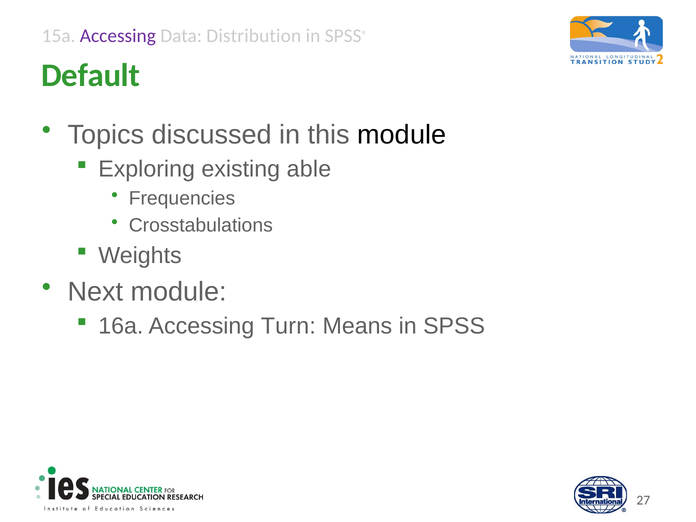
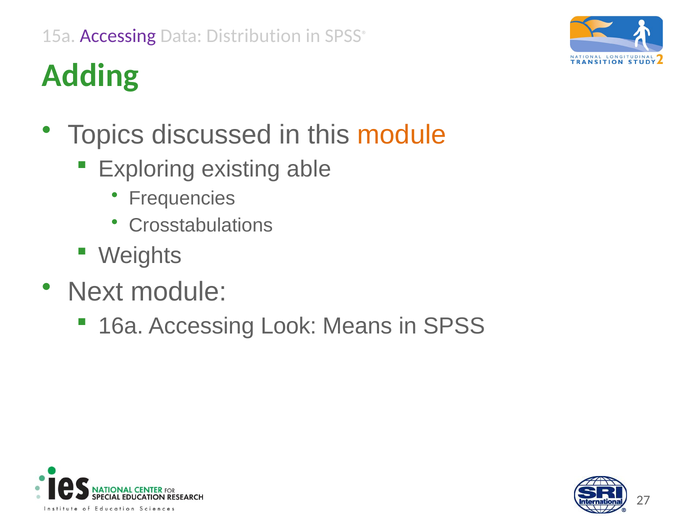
Default: Default -> Adding (90, 76)
module colour: black -> orange (402, 135)
Turn: Turn -> Look (289, 326)
